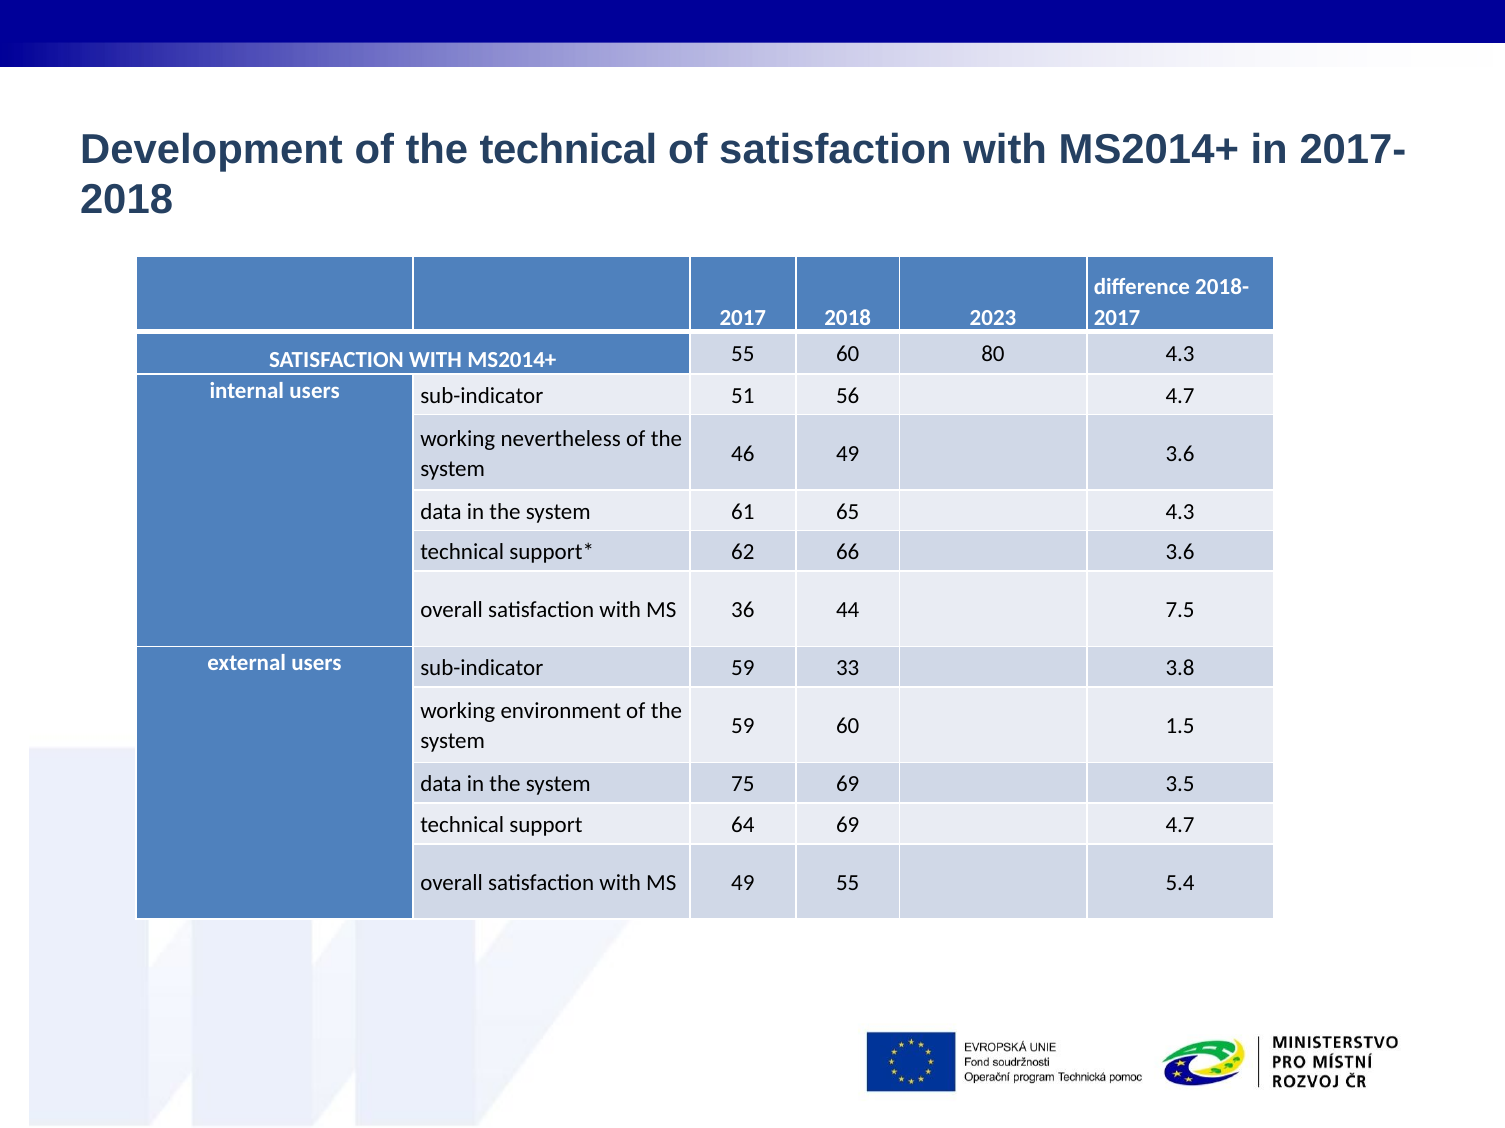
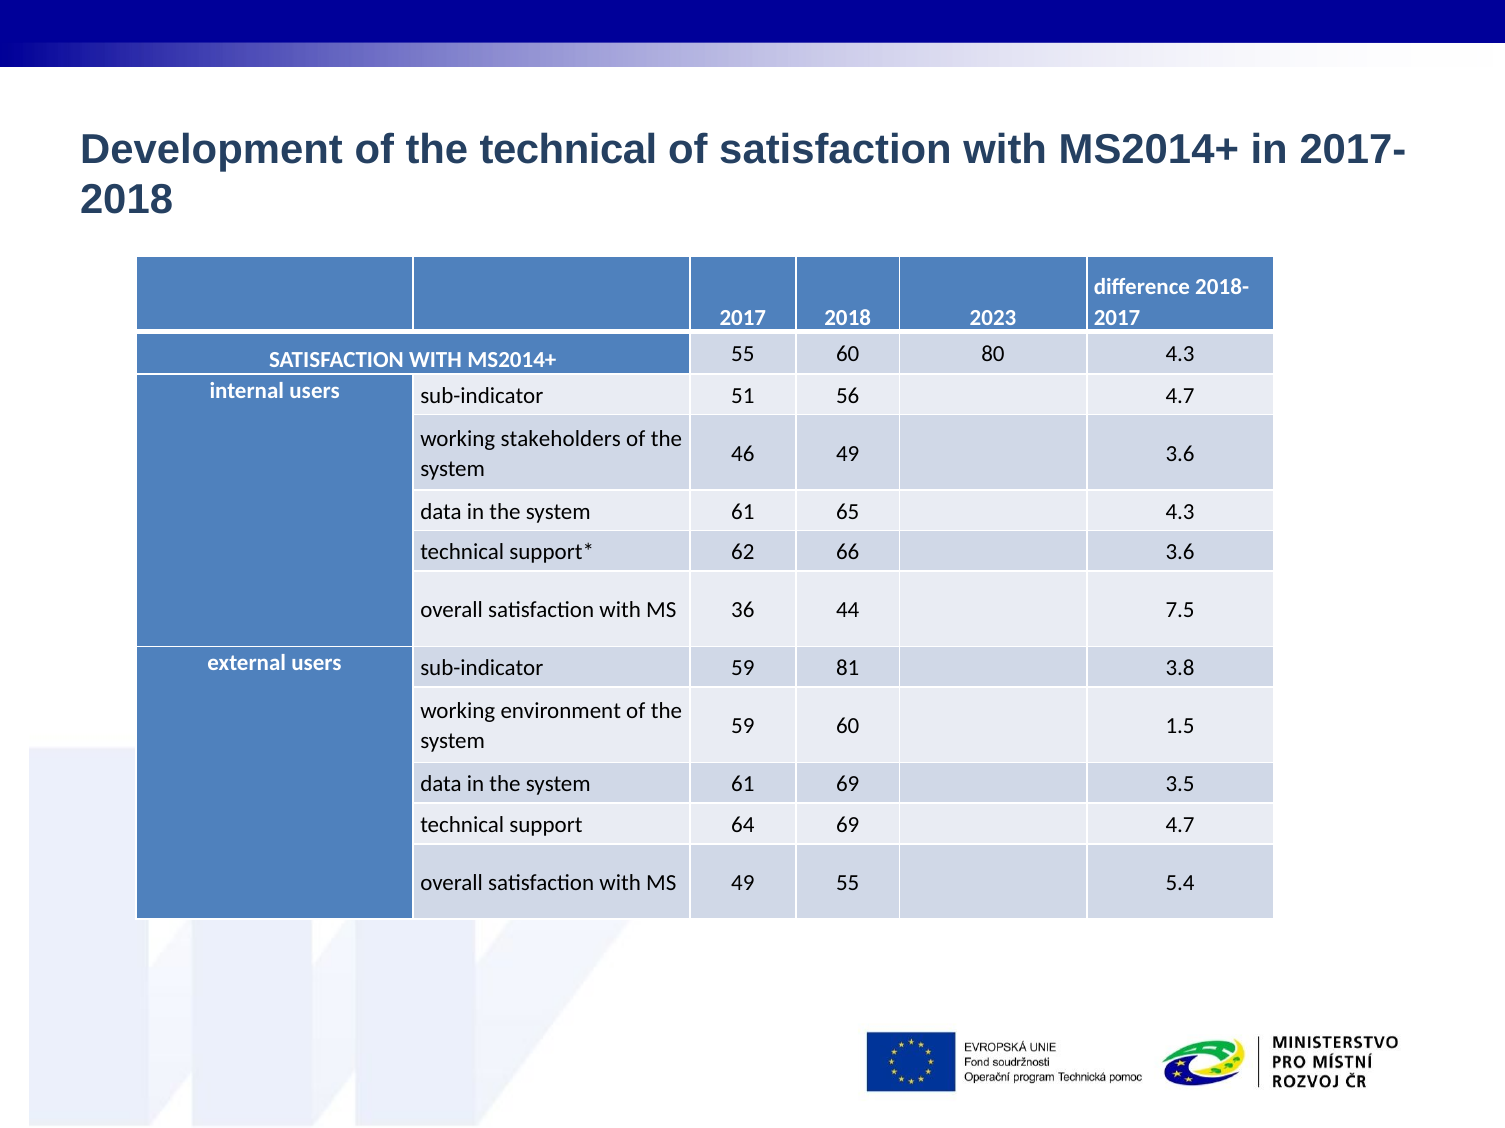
nevertheless: nevertheless -> stakeholders (561, 439)
33: 33 -> 81 (848, 669)
75: 75 -> 61 (743, 785)
